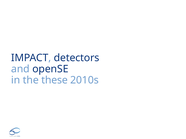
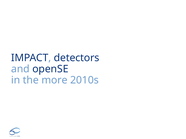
these: these -> more (54, 80)
